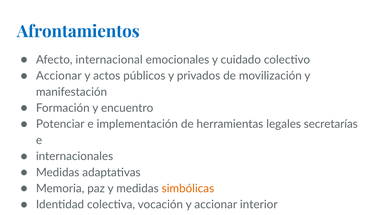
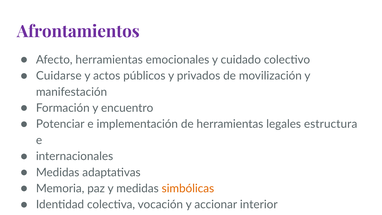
Afrontamientos colour: blue -> purple (78, 32)
Afecto internacional: internacional -> herramientas (109, 60)
Accionar: Accionar -> Cuidarse (59, 76)
secretarías: secretarías -> estructura (331, 124)
